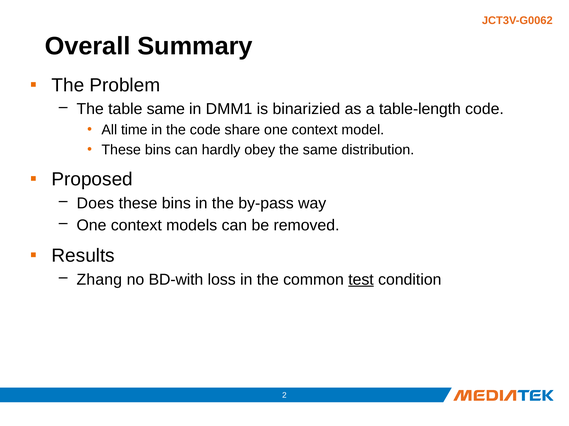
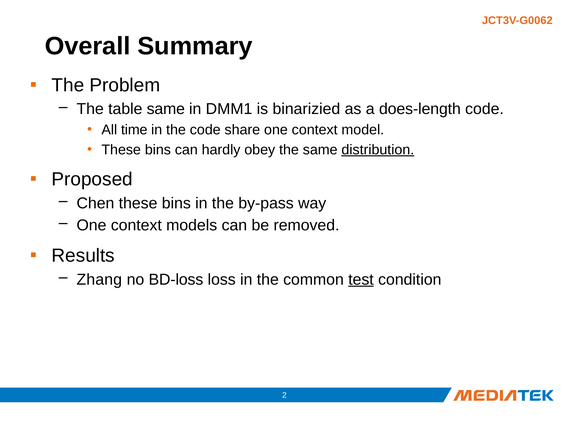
table-length: table-length -> does-length (420, 109)
distribution underline: none -> present (378, 150)
Does: Does -> Chen (95, 203)
BD-with: BD-with -> BD-loss (176, 280)
